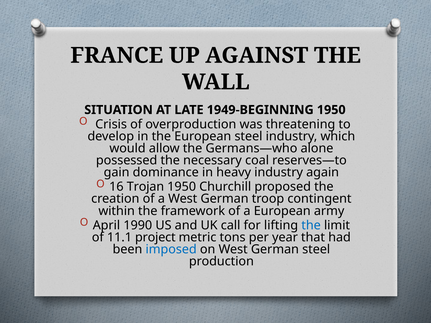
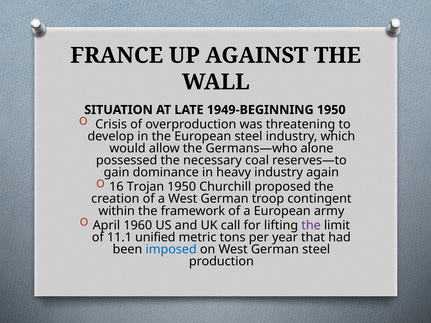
1990: 1990 -> 1960 (138, 225)
the colour: blue -> purple (311, 225)
project: project -> unified (155, 237)
